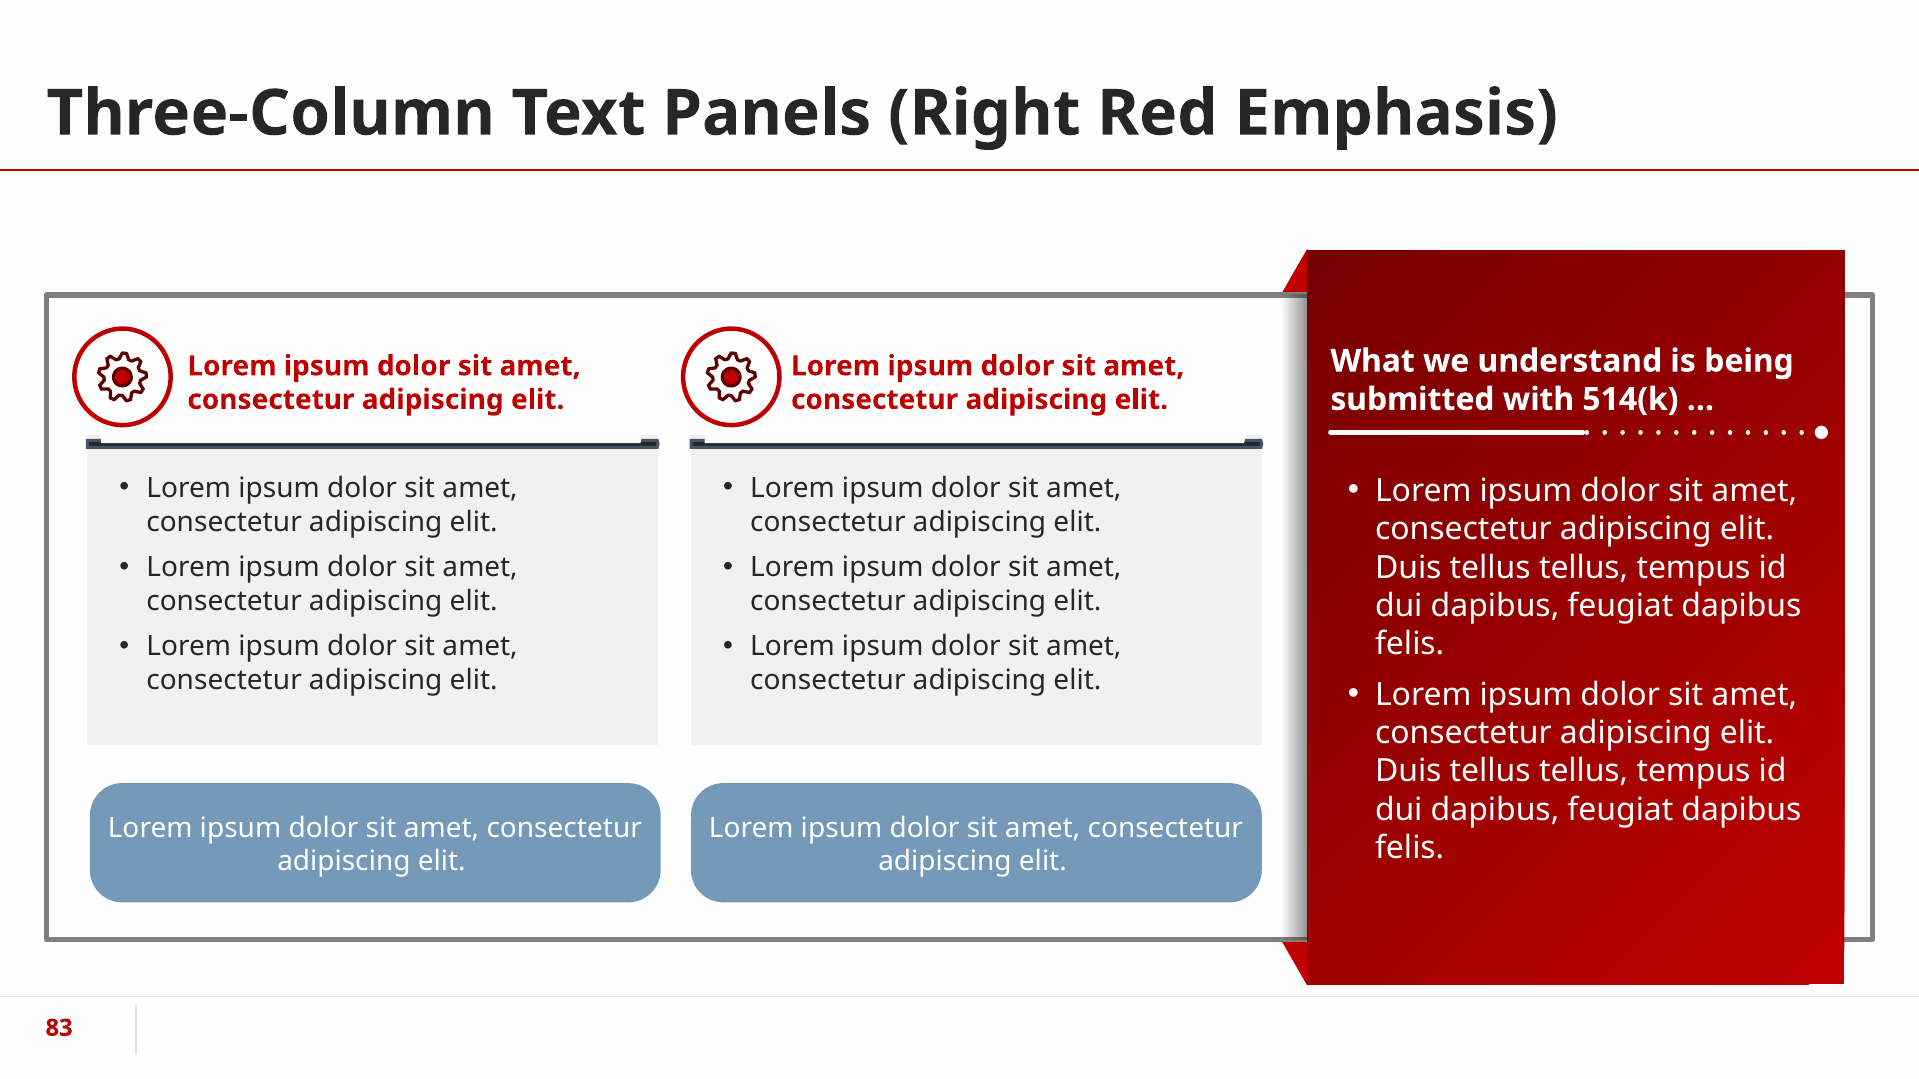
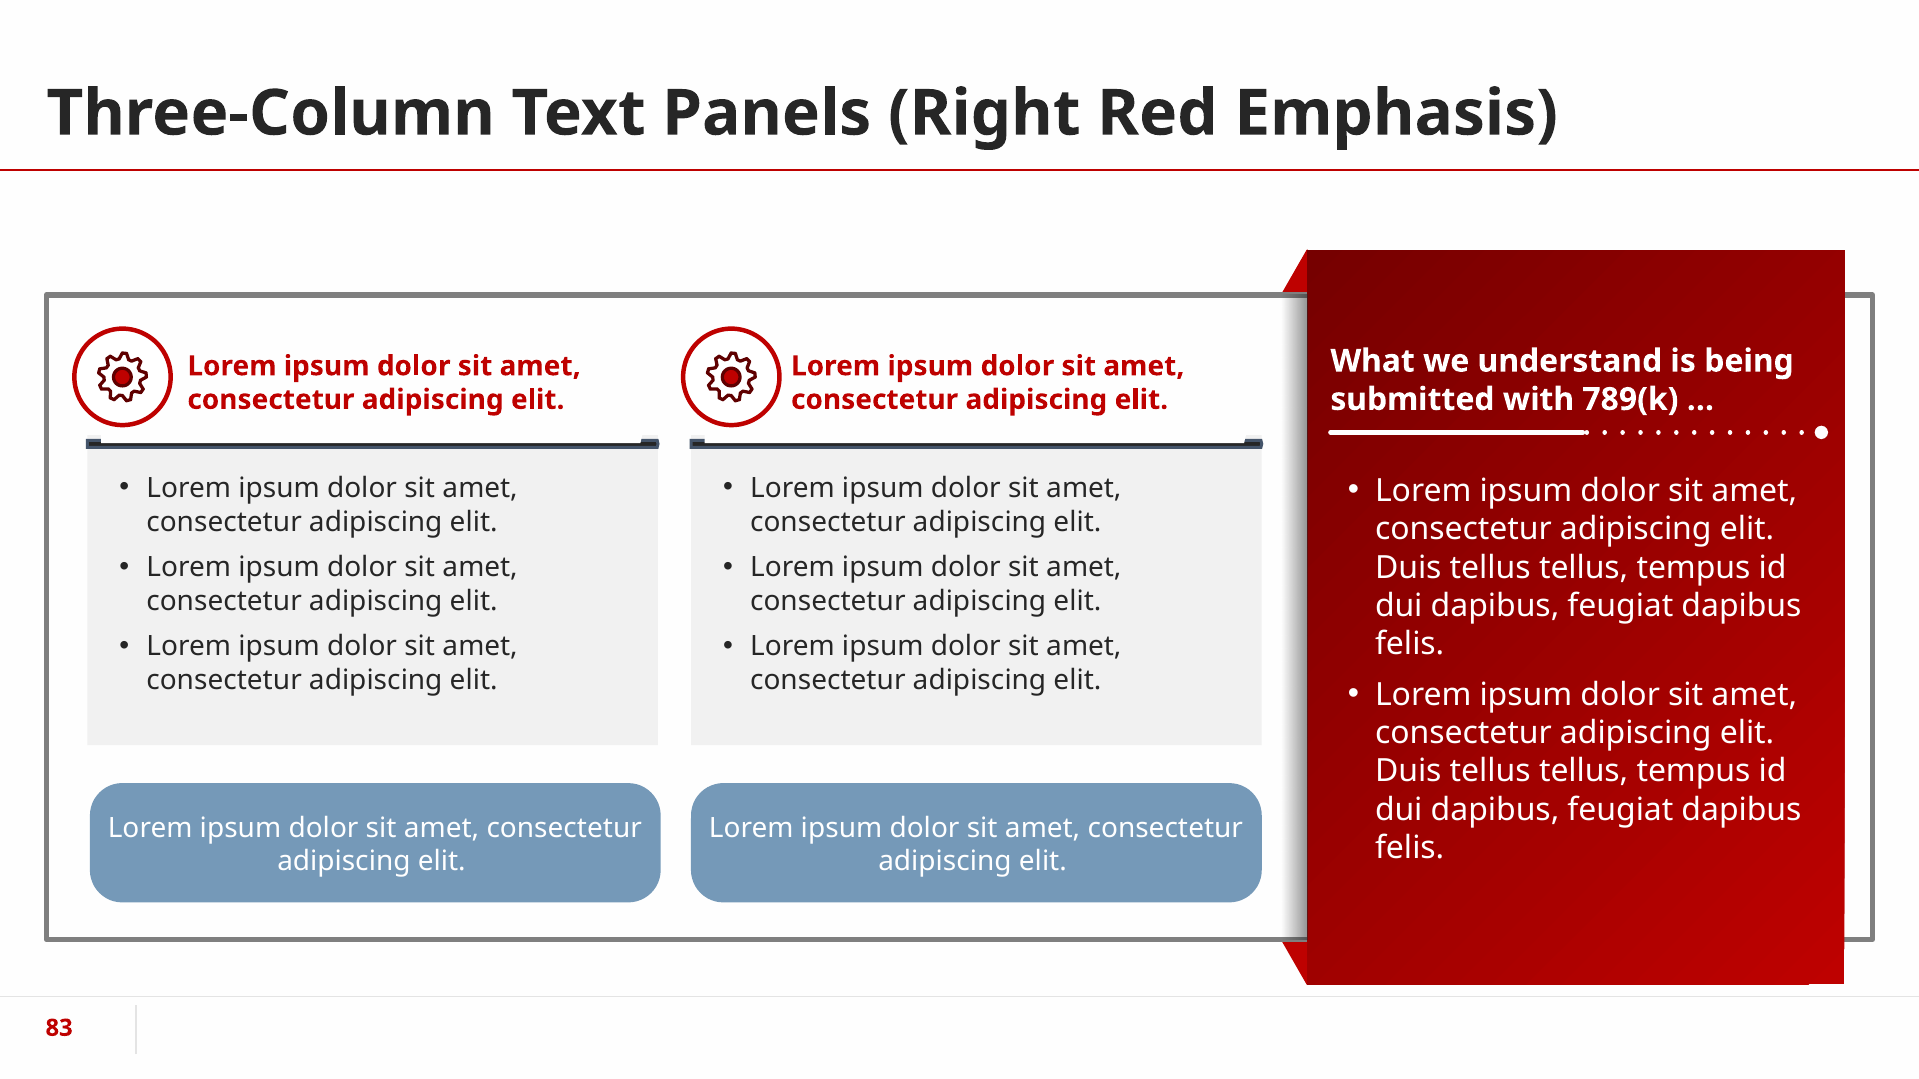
514(k: 514(k -> 789(k (1630, 400)
